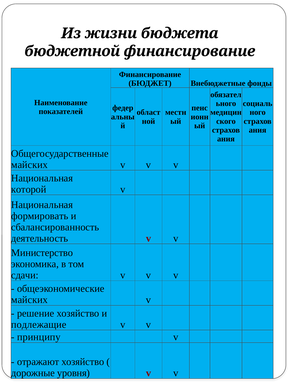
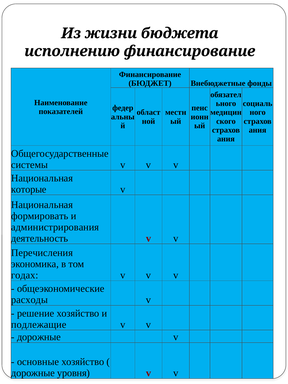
бюджетной: бюджетной -> исполнению (72, 51)
майских: майских -> системы (30, 165)
которой: которой -> которые (29, 189)
сбалансированность: сбалансированность -> администрирования (55, 227)
Министерство: Министерство -> Перечисления (42, 253)
сдачи: сдачи -> годах (25, 275)
майских: майских -> расходы (29, 300)
принципу: принципу -> дорожные (39, 337)
отражают: отражают -> основные (38, 362)
